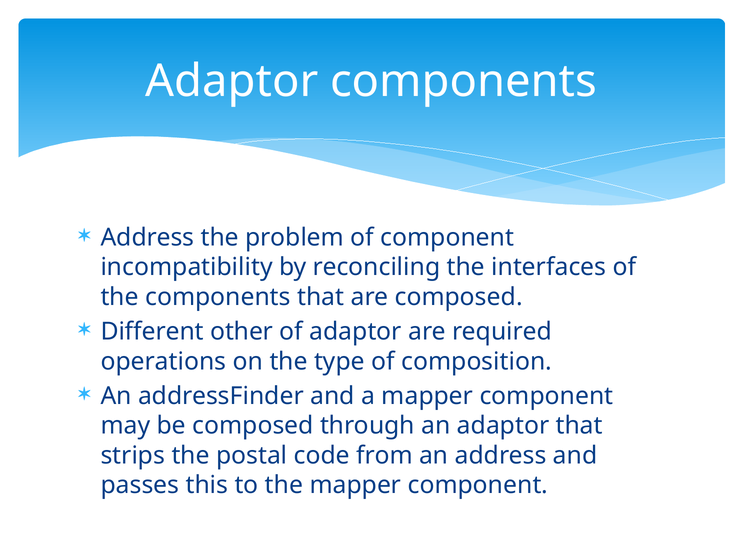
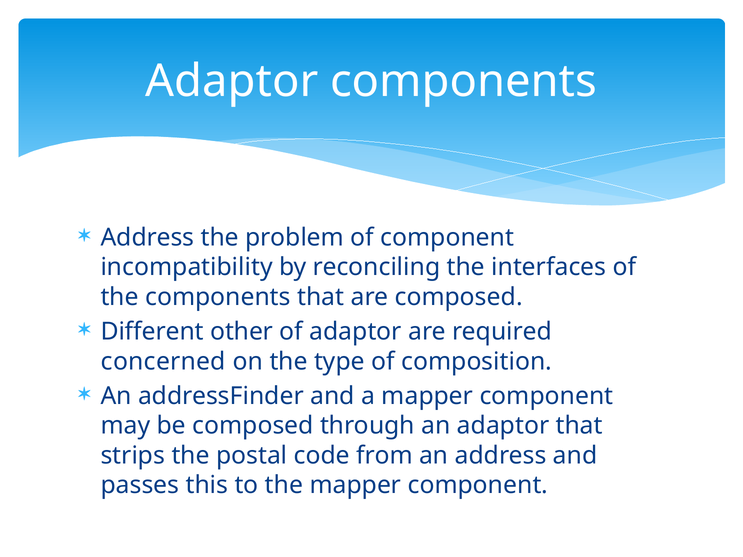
operations: operations -> concerned (163, 362)
